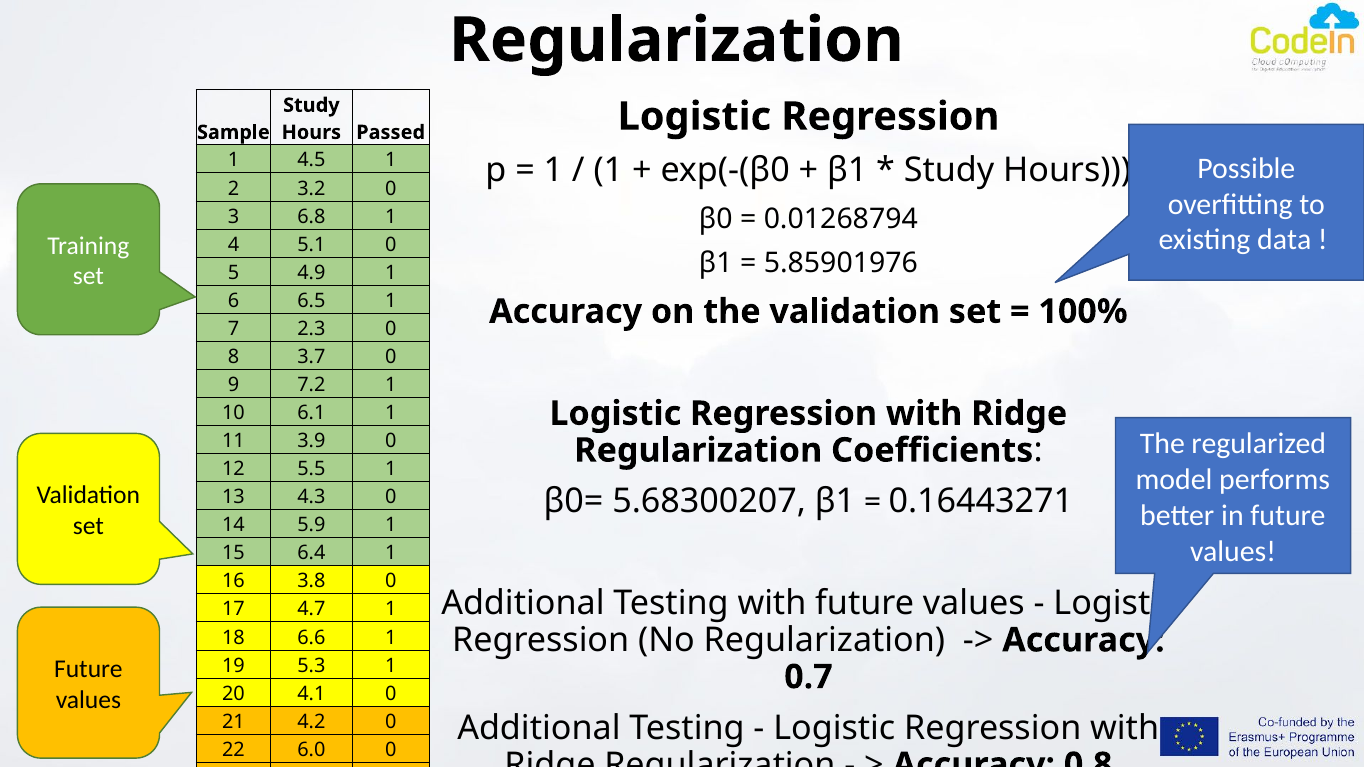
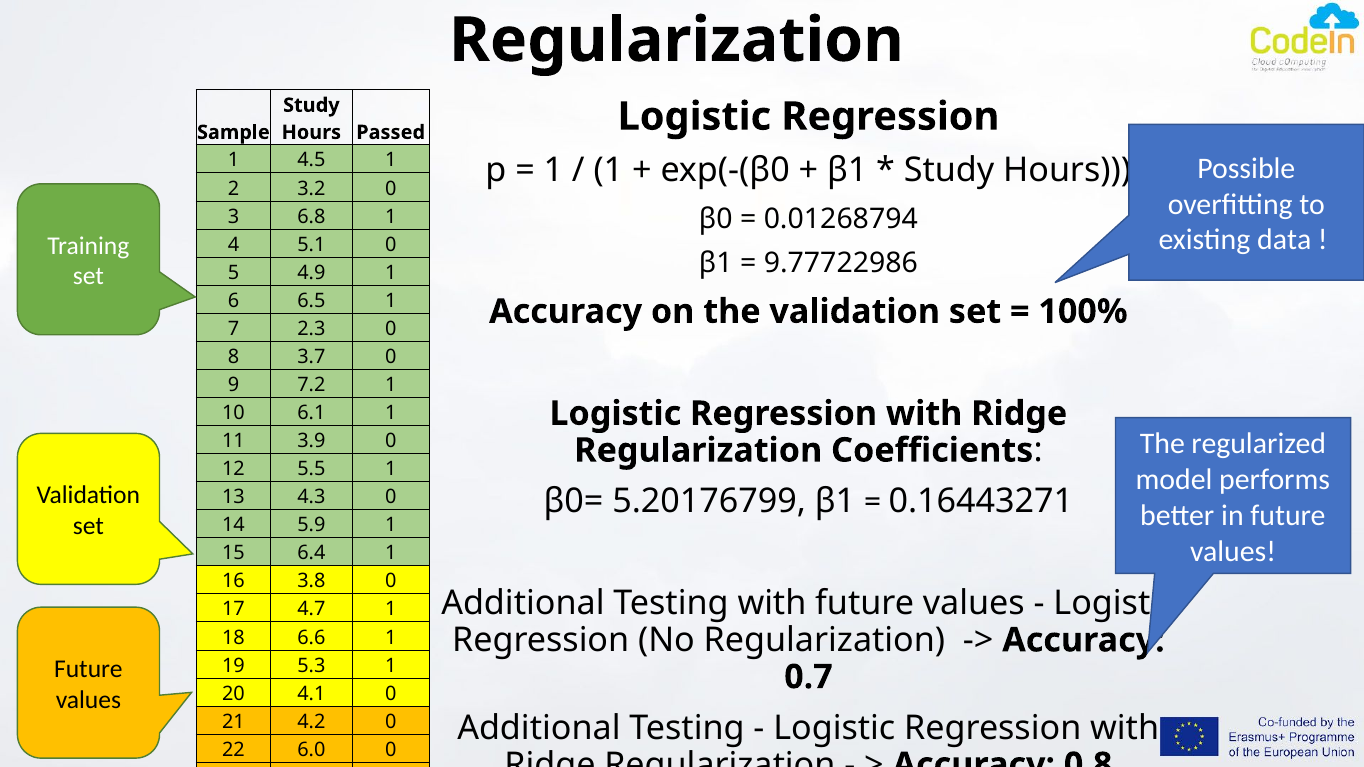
5.85901976: 5.85901976 -> 9.77722986 (841, 264)
5.68300207: 5.68300207 -> 5.20176799 (709, 502)
